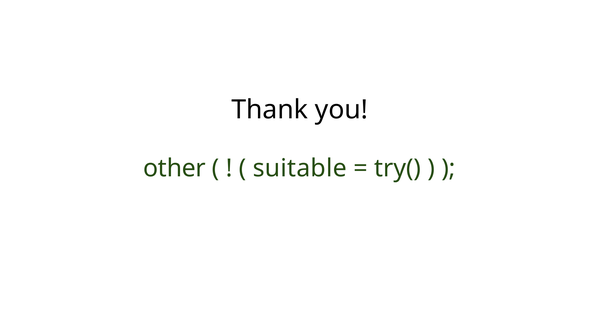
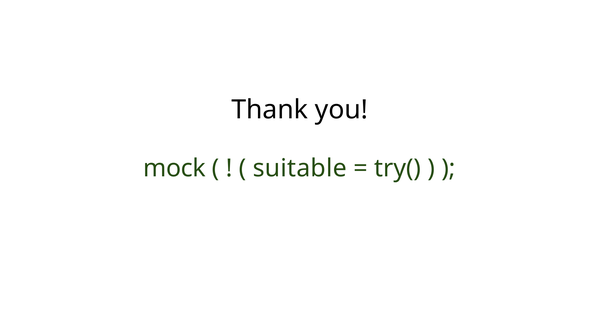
other: other -> mock (175, 168)
